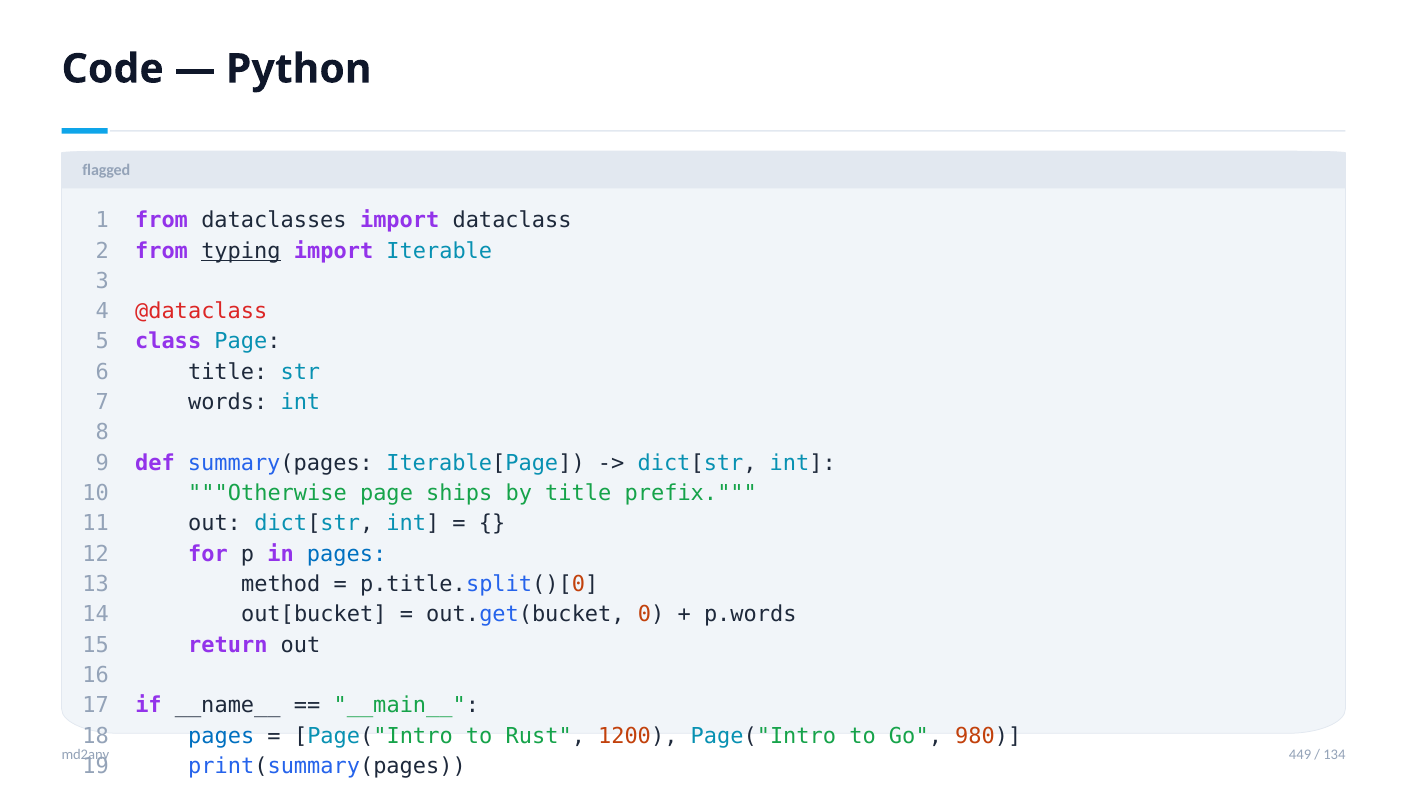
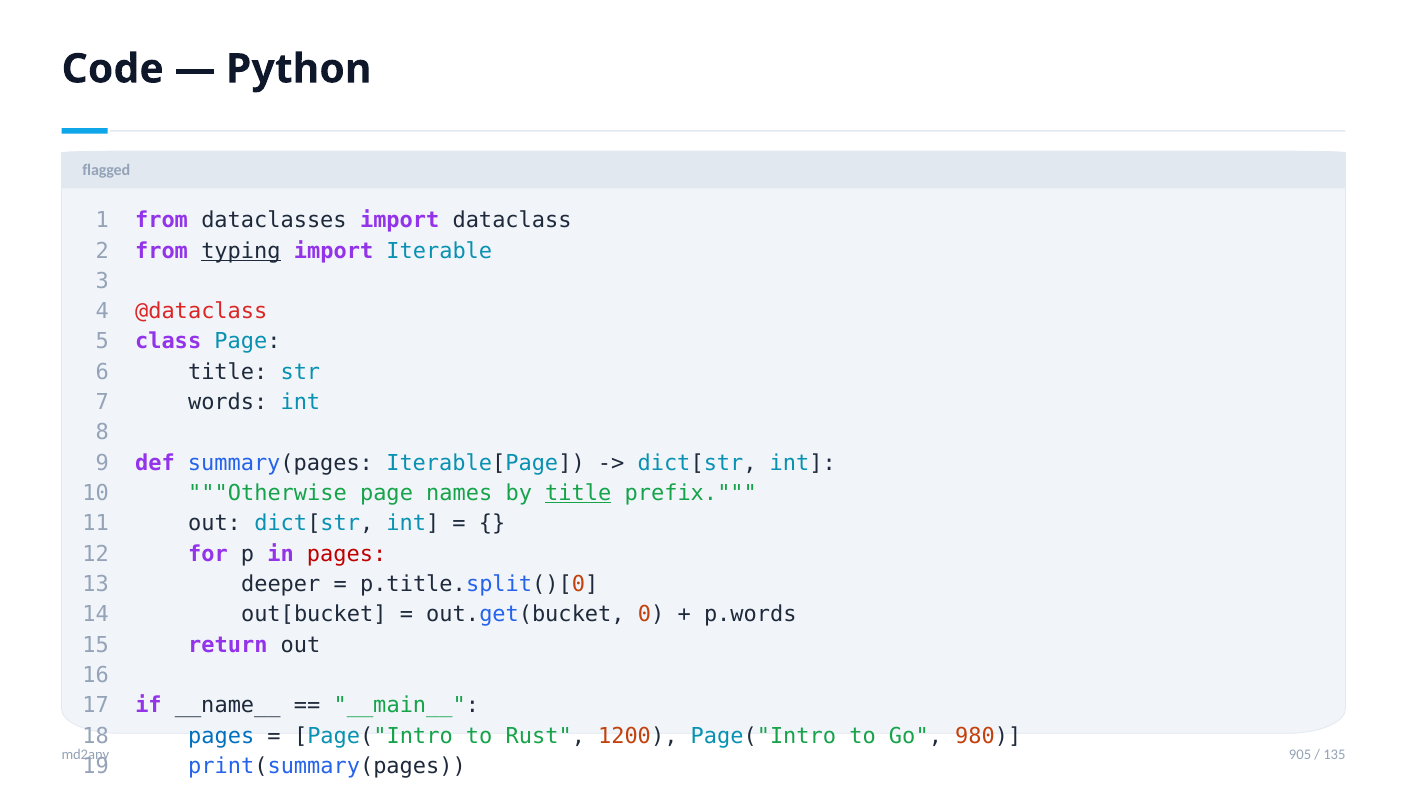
ships: ships -> names (459, 494)
title underline: none -> present (578, 494)
pages colour: blue -> red (347, 554)
method: method -> deeper (281, 585)
449: 449 -> 905 (1300, 755)
134: 134 -> 135 (1334, 755)
